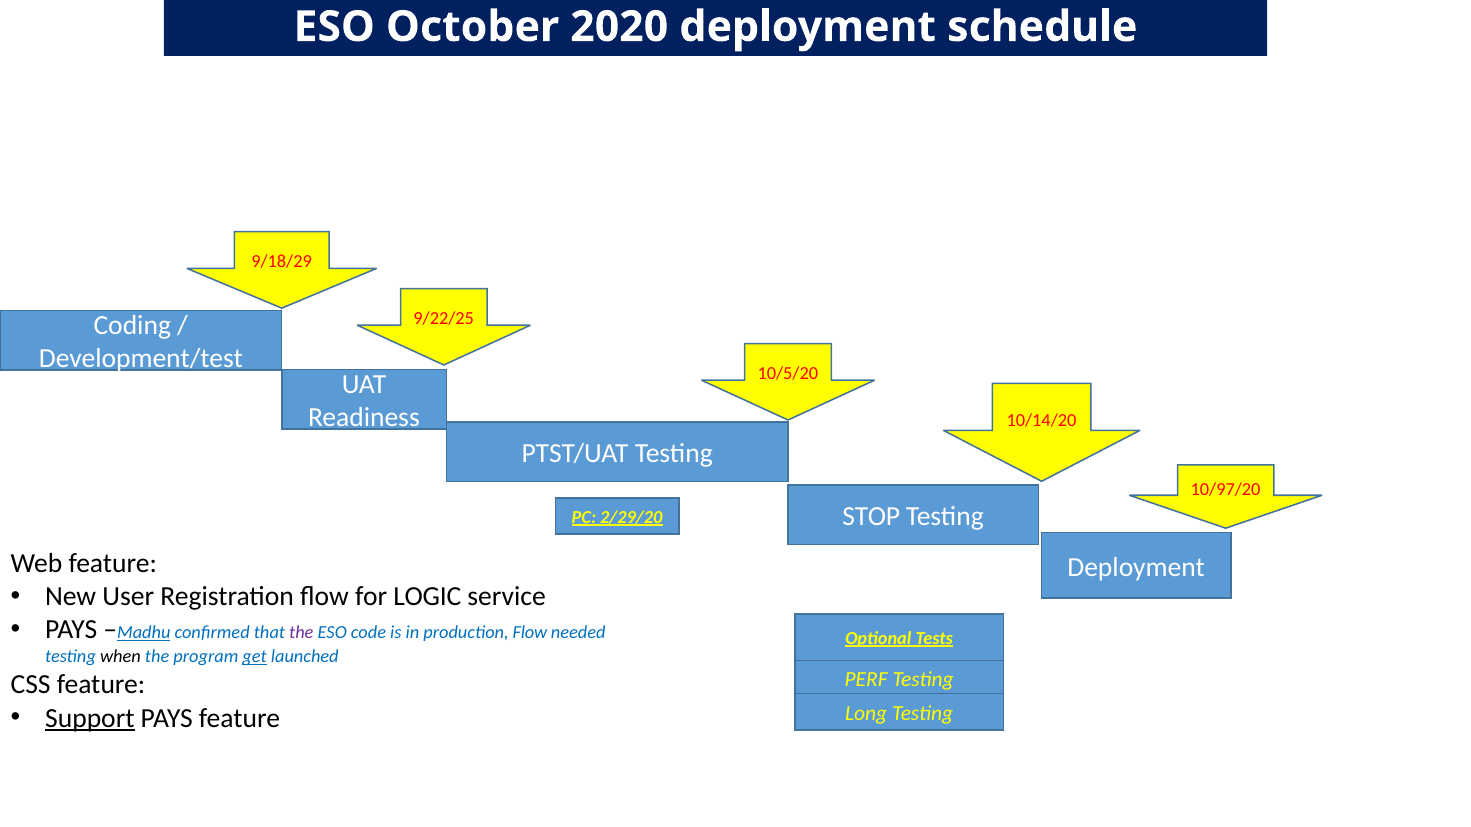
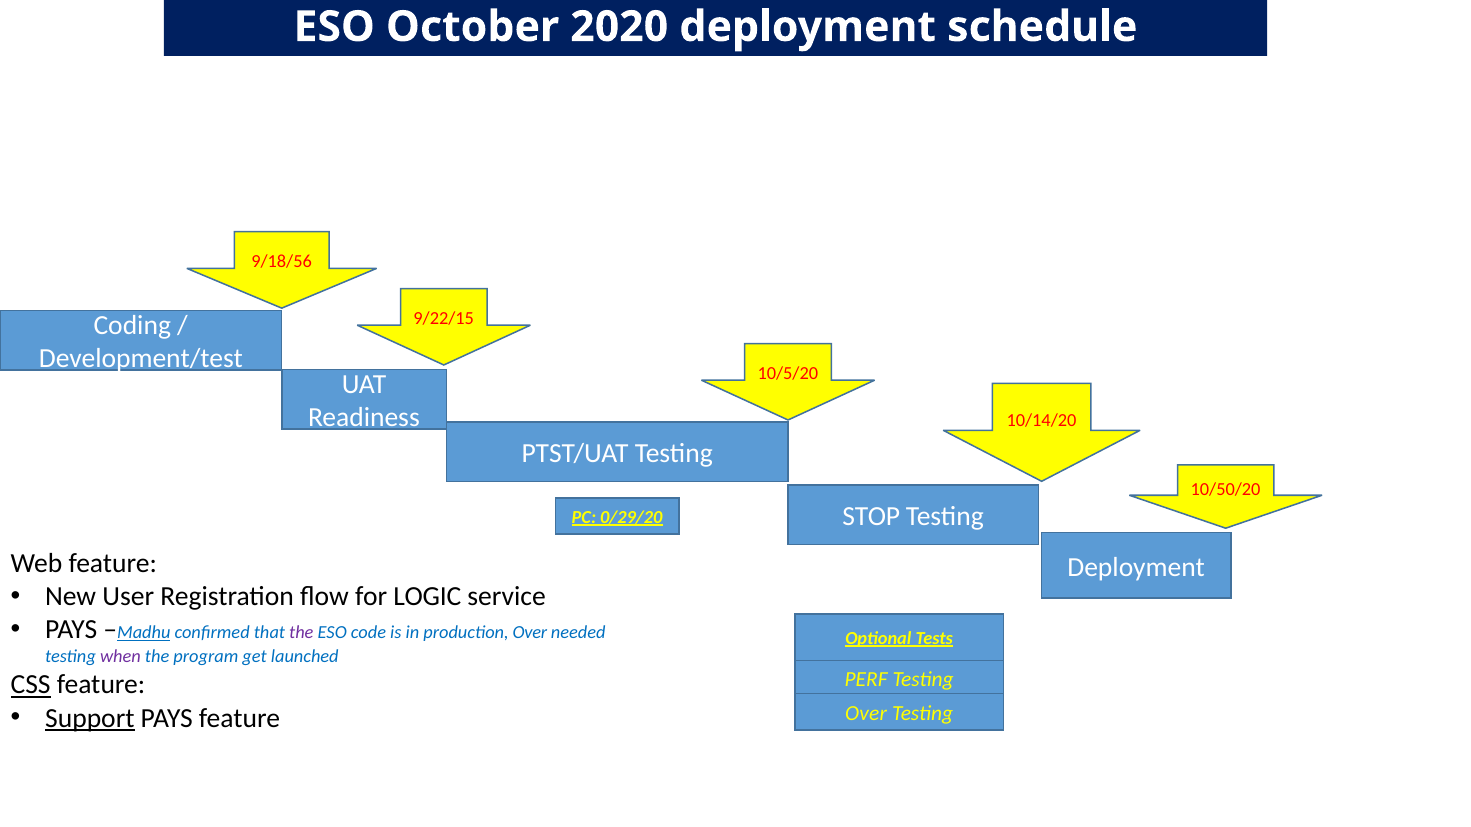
9/18/29: 9/18/29 -> 9/18/56 (282, 261)
9/22/25: 9/22/25 -> 9/22/15 (444, 318)
10/97/20: 10/97/20 -> 10/50/20 (1226, 490)
2/29/20: 2/29/20 -> 0/29/20 (631, 518)
production Flow: Flow -> Over (530, 633)
when colour: black -> purple (120, 657)
get underline: present -> none (255, 657)
CSS underline: none -> present (31, 685)
Long: Long -> Over (866, 714)
